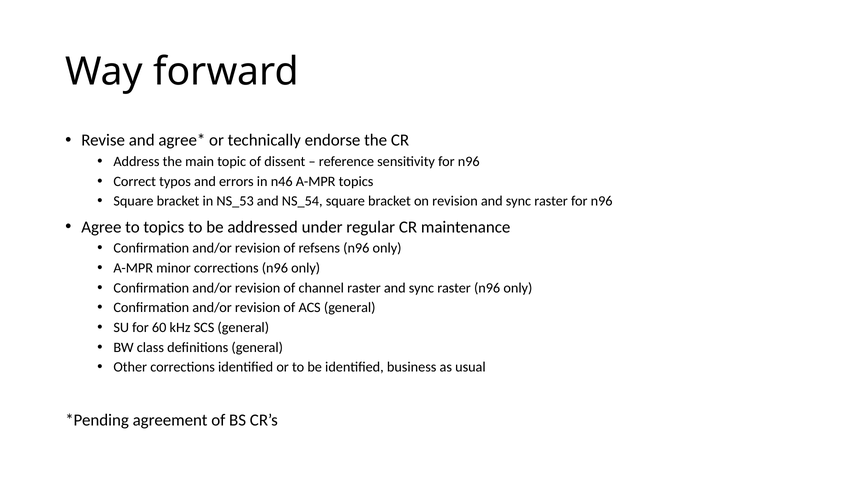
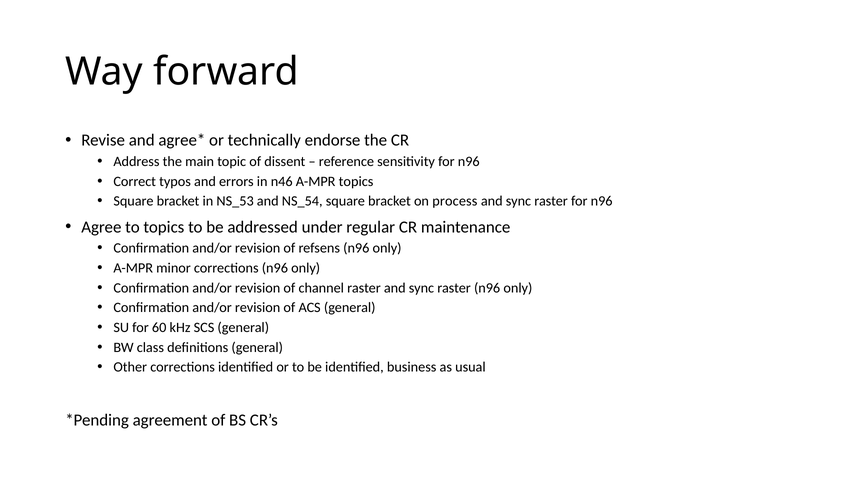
on revision: revision -> process (455, 201)
